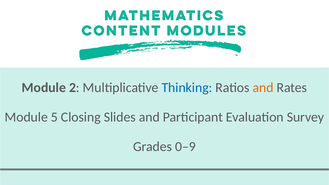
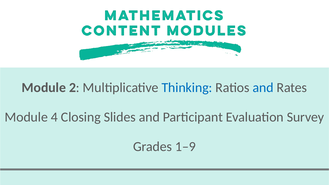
and colour: orange -> blue (263, 88)
5: 5 -> 4 (54, 117)
0–9: 0–9 -> 1–9 (186, 147)
